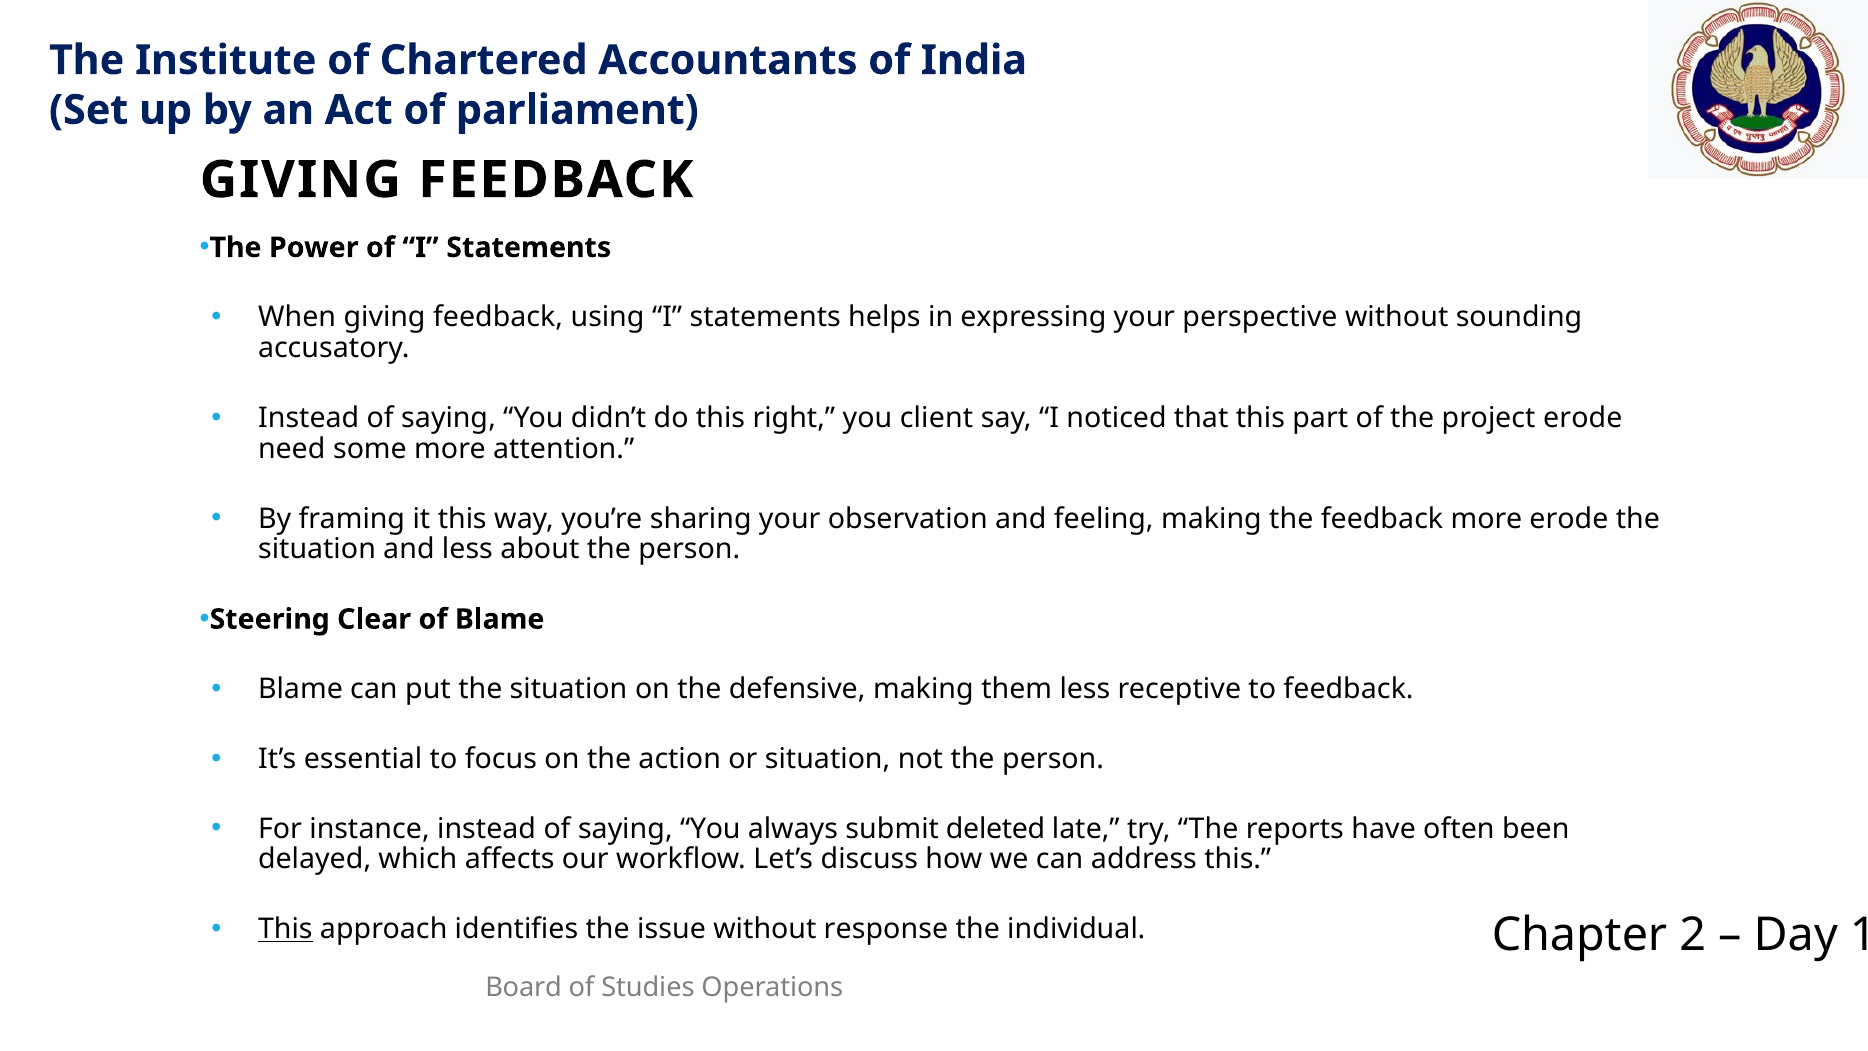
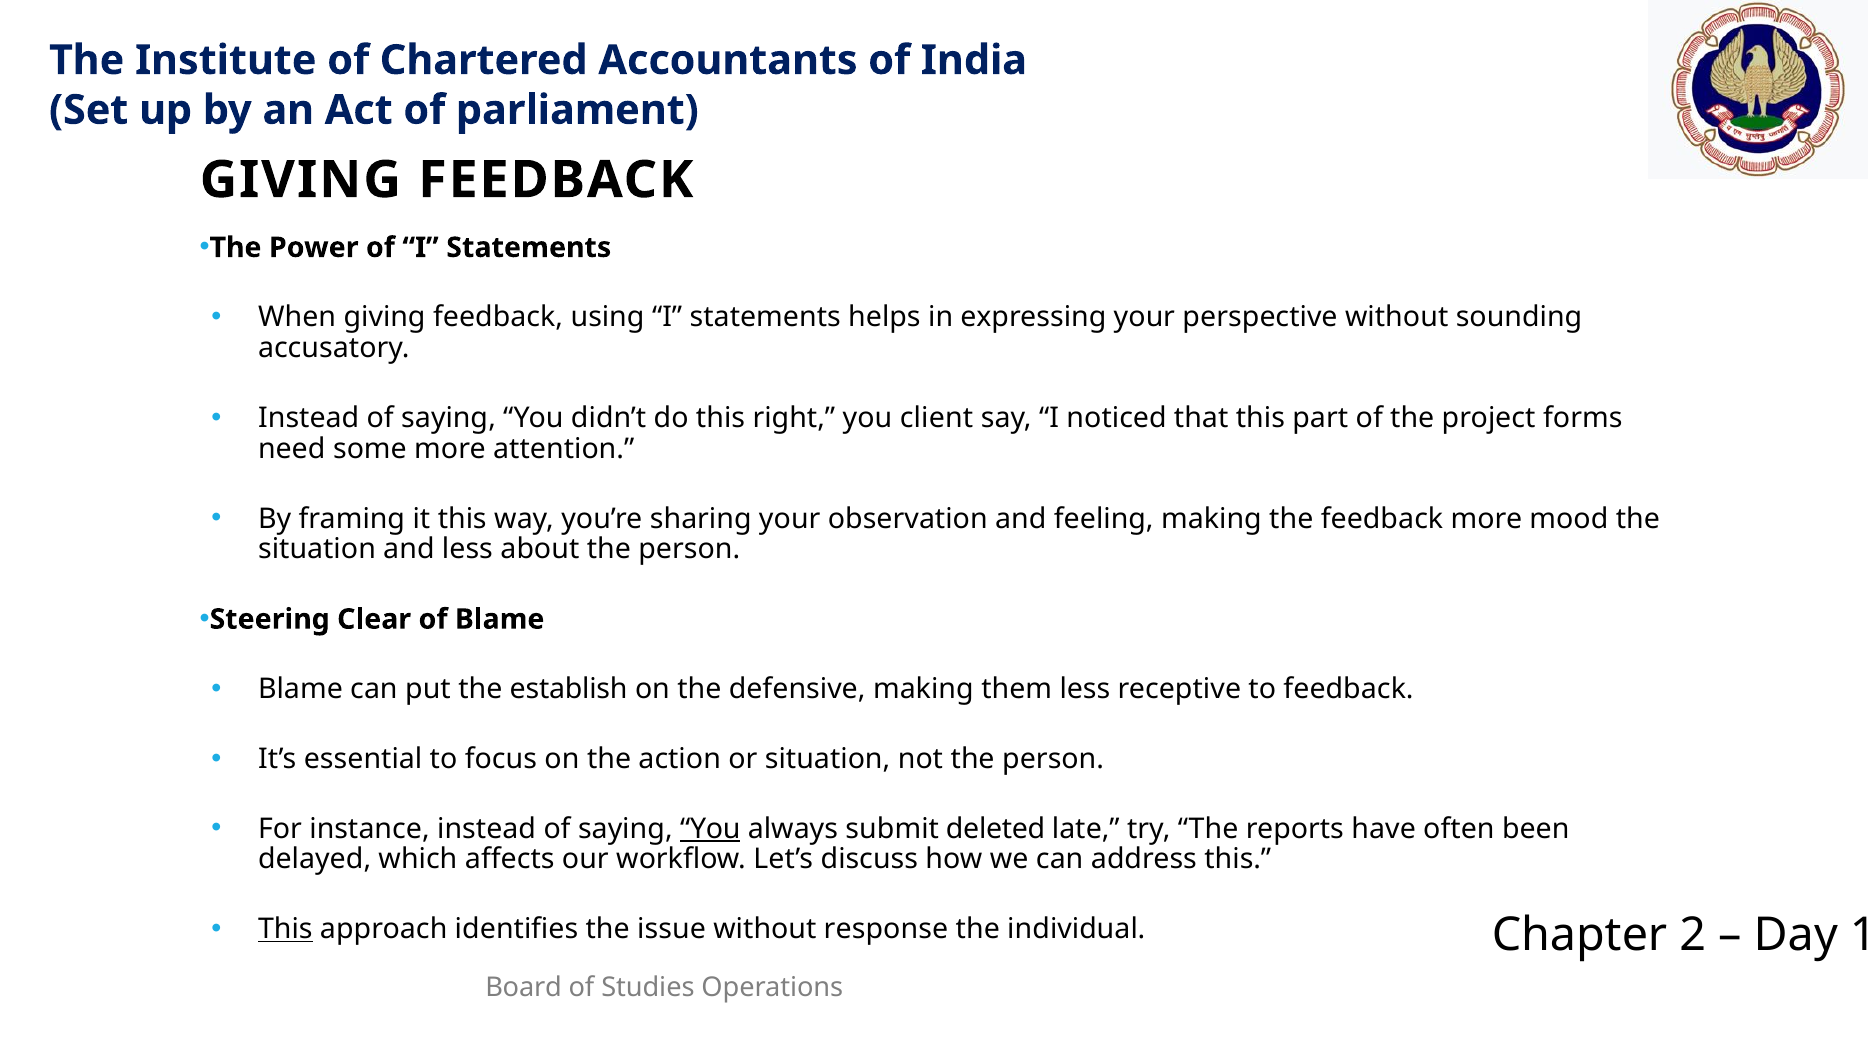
project erode: erode -> forms (1583, 418)
more erode: erode -> mood (1569, 519)
put the situation: situation -> establish (569, 689)
You underline: none -> present (710, 829)
